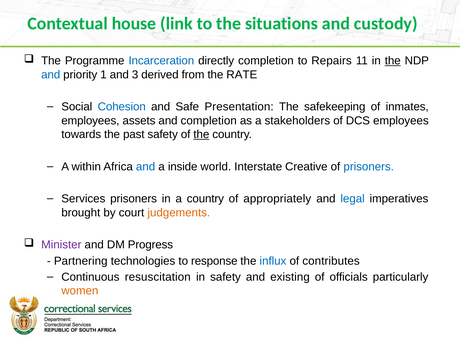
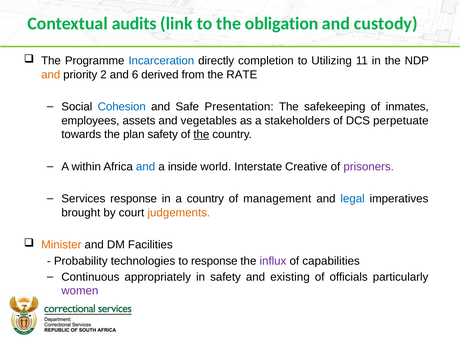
house: house -> audits (134, 24)
situations: situations -> obligation (282, 24)
Repairs: Repairs -> Utilizing (332, 61)
the underline: present -> none (393, 61)
and colour: blue -> orange (51, 75)
1: 1 -> 2 (104, 75)
3: 3 -> 6 (135, 75)
and completion: completion -> vegetables (209, 121)
DCS employees: employees -> perpetuate (401, 121)
past: past -> plan (134, 134)
prisoners colour: blue -> purple (369, 167)
Services prisoners: prisoners -> response (134, 199)
appropriately: appropriately -> management (277, 199)
Minister colour: purple -> orange (61, 245)
Progress: Progress -> Facilities (150, 245)
Partnering: Partnering -> Probability (81, 261)
influx colour: blue -> purple (273, 261)
contributes: contributes -> capabilities (331, 261)
resuscitation: resuscitation -> appropriately (158, 277)
women colour: orange -> purple (80, 291)
